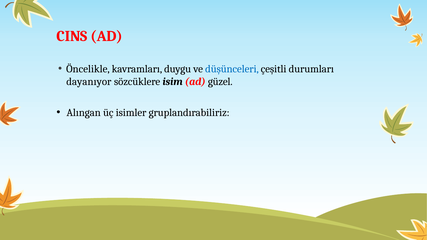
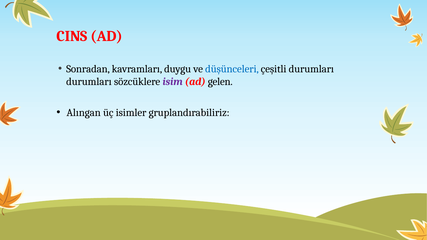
Öncelikle: Öncelikle -> Sonradan (88, 69)
dayanıyor: dayanıyor -> durumları (89, 82)
isim colour: black -> purple (173, 82)
güzel: güzel -> gelen (220, 82)
